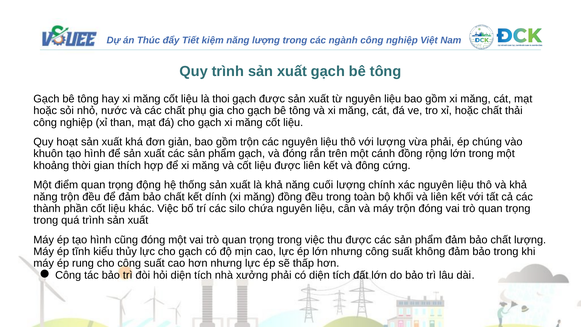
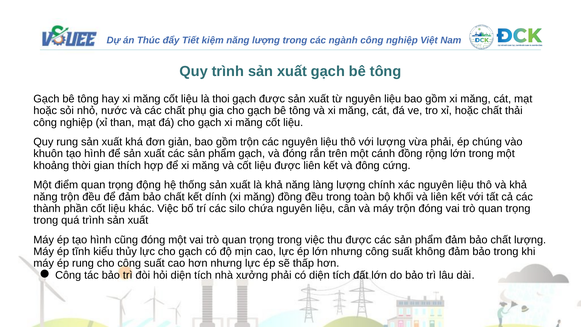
Quy hoạt: hoạt -> rung (67, 142)
cuối: cuối -> làng (323, 185)
